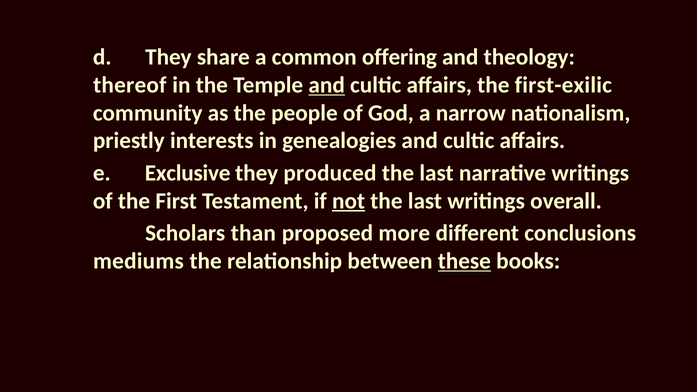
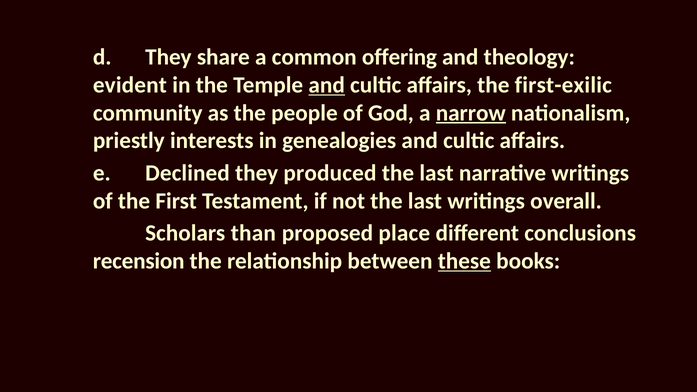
thereof: thereof -> evident (130, 85)
narrow underline: none -> present (471, 113)
Exclusive: Exclusive -> Declined (187, 173)
not underline: present -> none (349, 201)
more: more -> place (404, 233)
mediums: mediums -> recension (139, 261)
